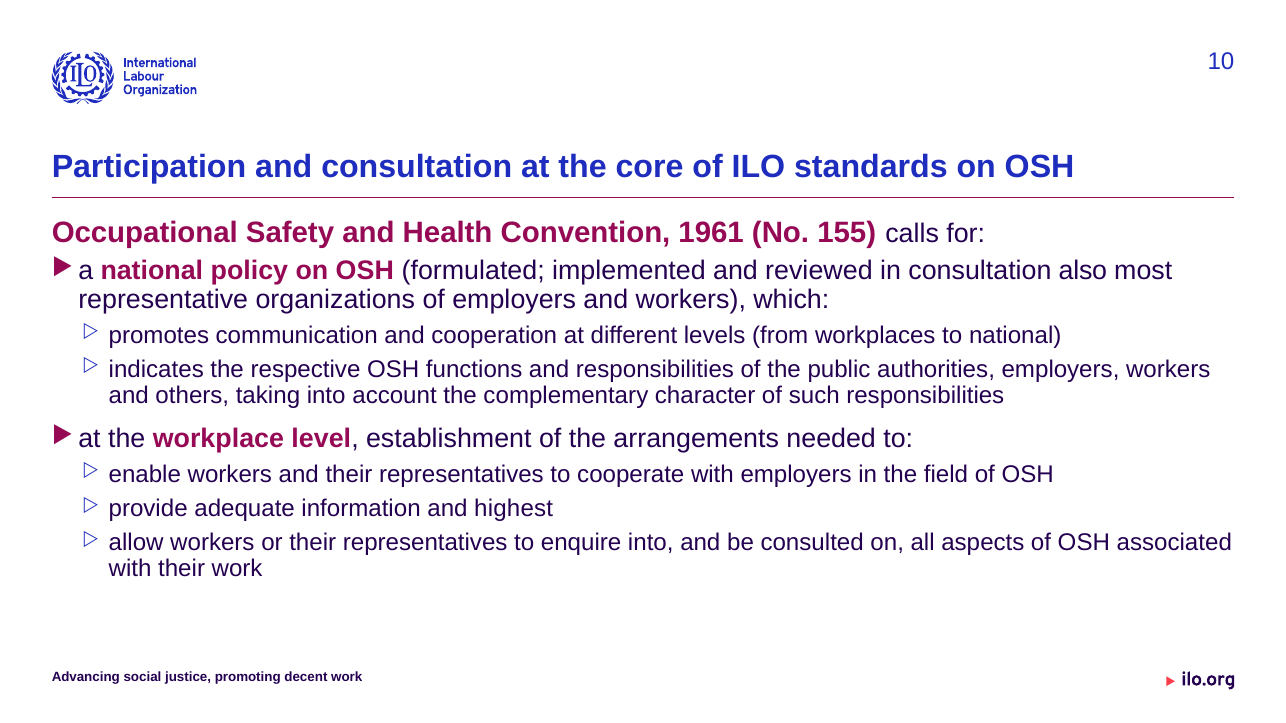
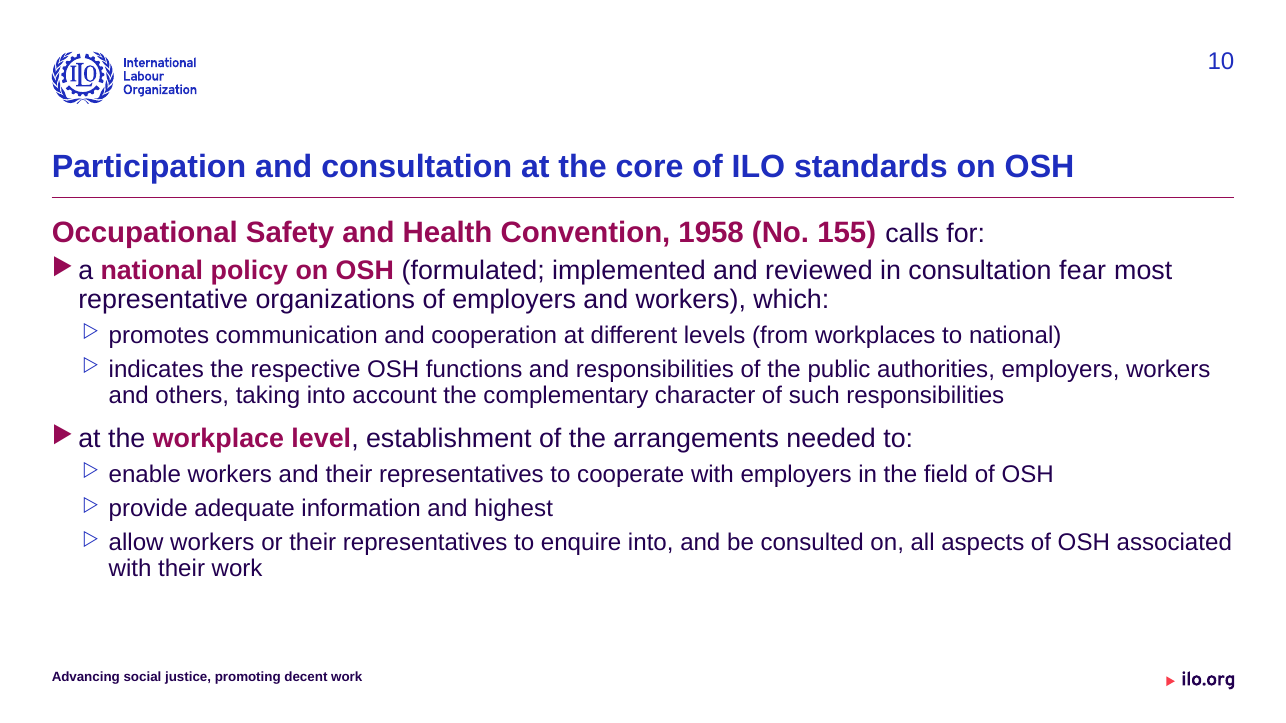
1961: 1961 -> 1958 (711, 233)
also: also -> fear (1083, 271)
